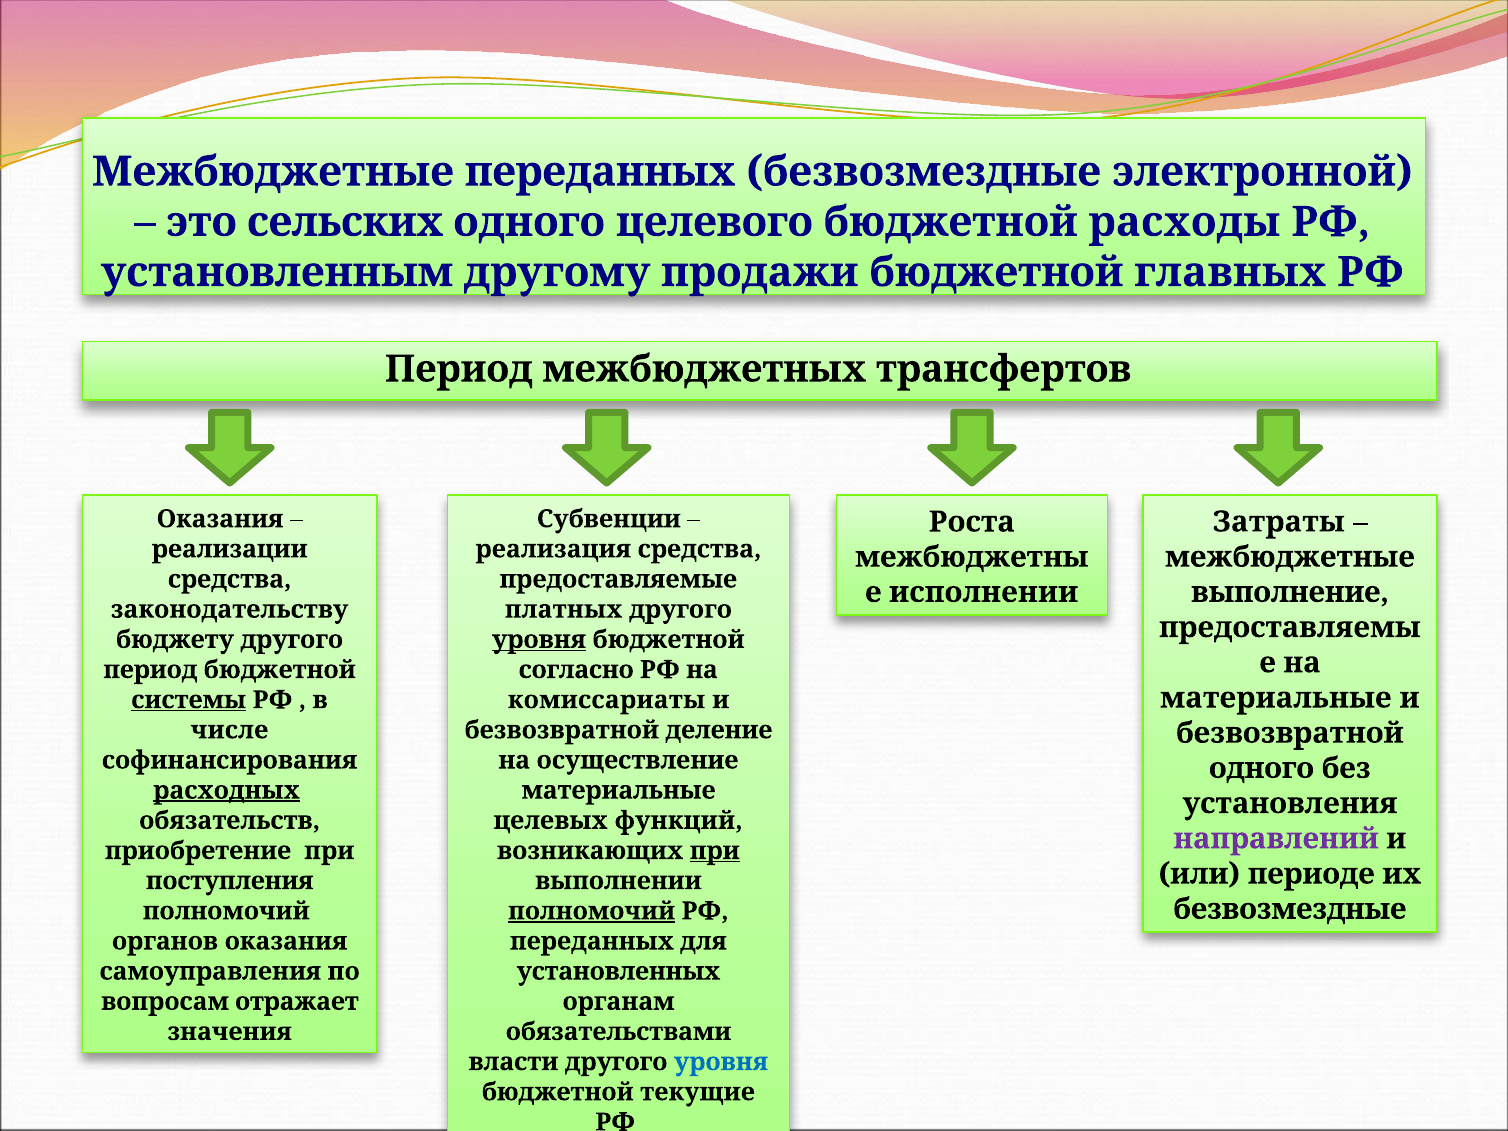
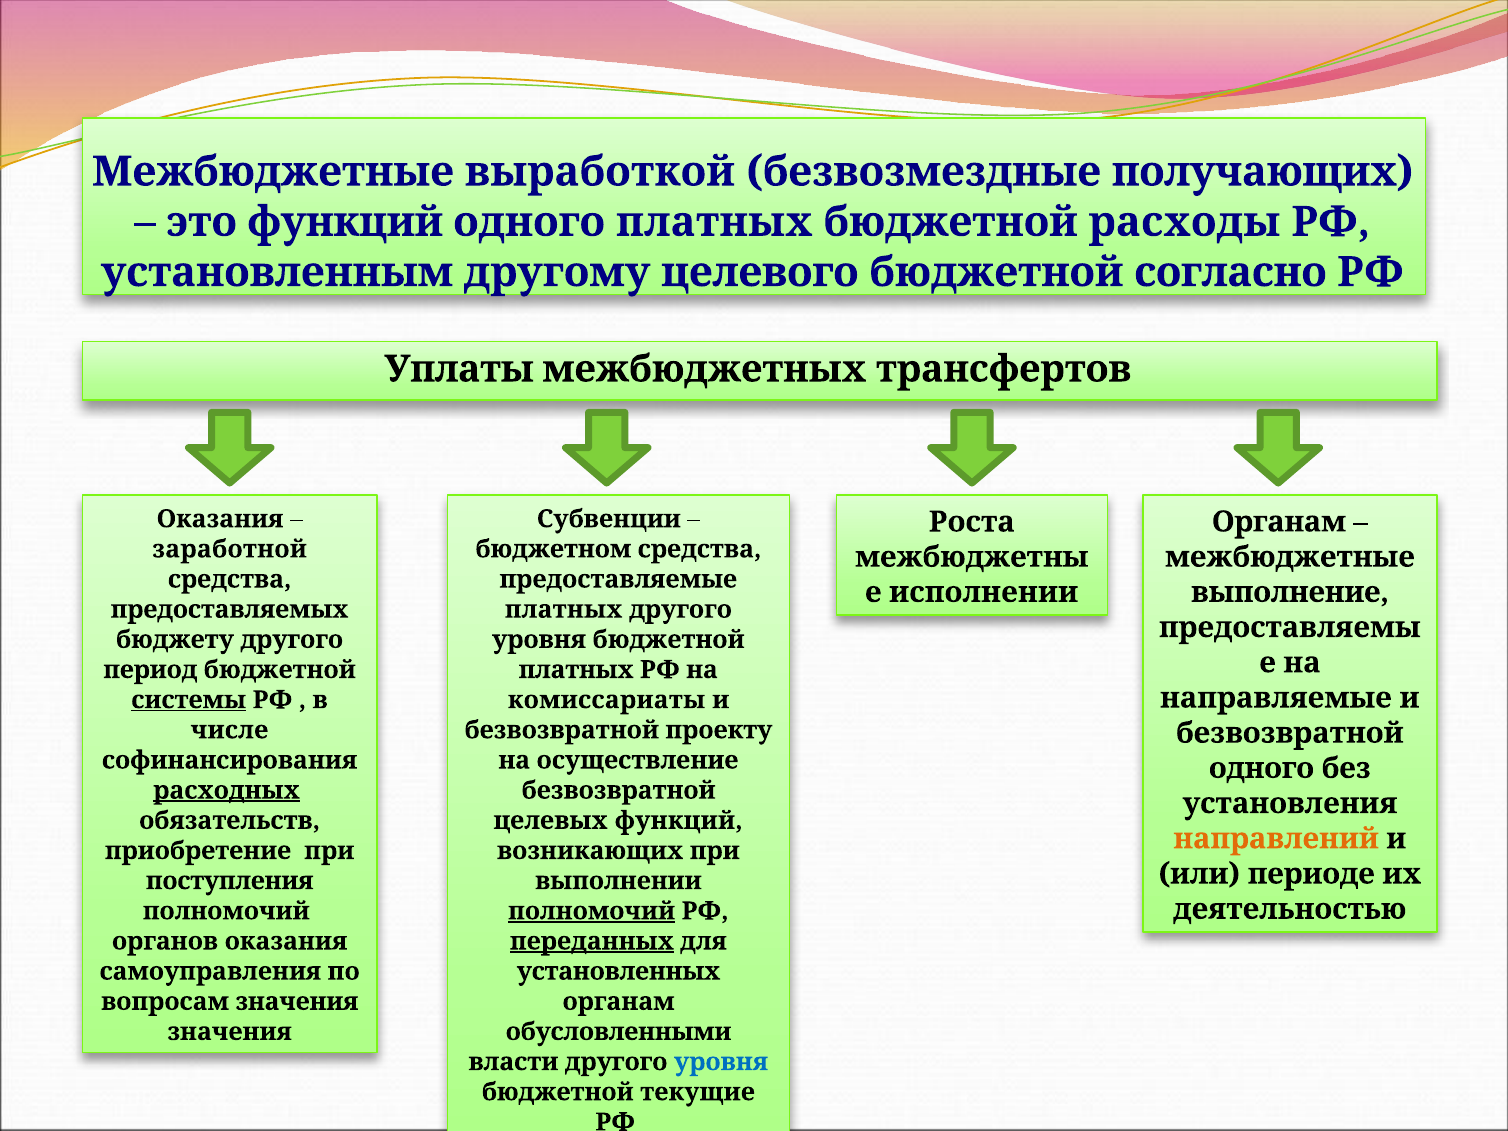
Межбюджетные переданных: переданных -> выработкой (600, 172)
электронной: электронной -> получающих (1263, 172)
это сельских: сельских -> функций (345, 222)
одного целевого: целевого -> платных (714, 222)
продажи: продажи -> целевого (760, 272)
главных: главных -> согласно (1231, 272)
Период: Период -> Уплаты (459, 369)
Затраты: Затраты -> Органам (1279, 522)
реализации: реализации -> заработной (230, 549)
реализация: реализация -> бюджетном (553, 549)
законодательству: законодательству -> предоставляемых (230, 609)
уровня underline: present -> none (539, 640)
согласно: согласно -> платных (576, 670)
материальные: материальные -> направляемые (1276, 698)
деление: деление -> проекту (719, 730)
материальные: материальные -> безвозвратной (619, 790)
направлений colour: purple -> orange (1276, 839)
при underline: present -> none (715, 851)
безвозмездные: безвозмездные -> деятельностью (1290, 909)
переданных underline: none -> present (592, 941)
вопросам отражает: отражает -> значения (297, 1002)
обязательствами: обязательствами -> обусловленными (619, 1032)
